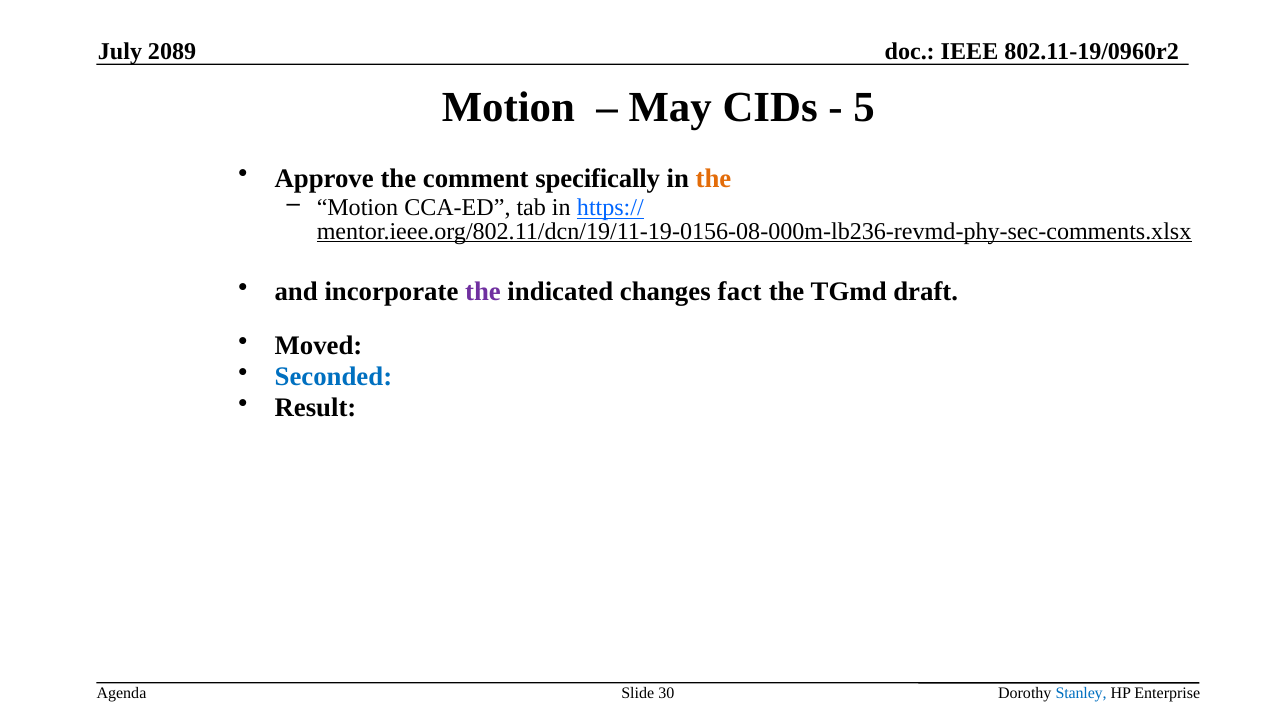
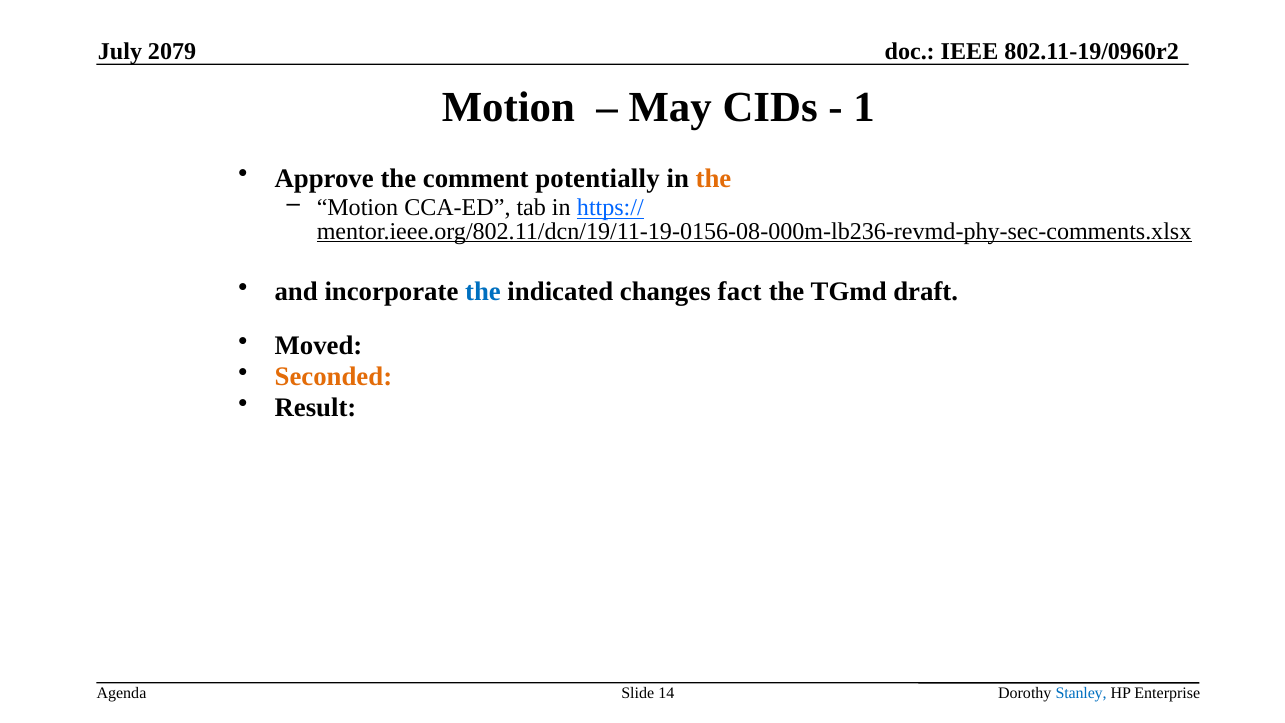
2089: 2089 -> 2079 (172, 51)
5: 5 -> 1 (864, 107)
specifically: specifically -> potentially (597, 178)
the colour: purple -> blue (483, 292)
Seconded colour: blue -> orange (333, 377)
30: 30 -> 14 (666, 693)
